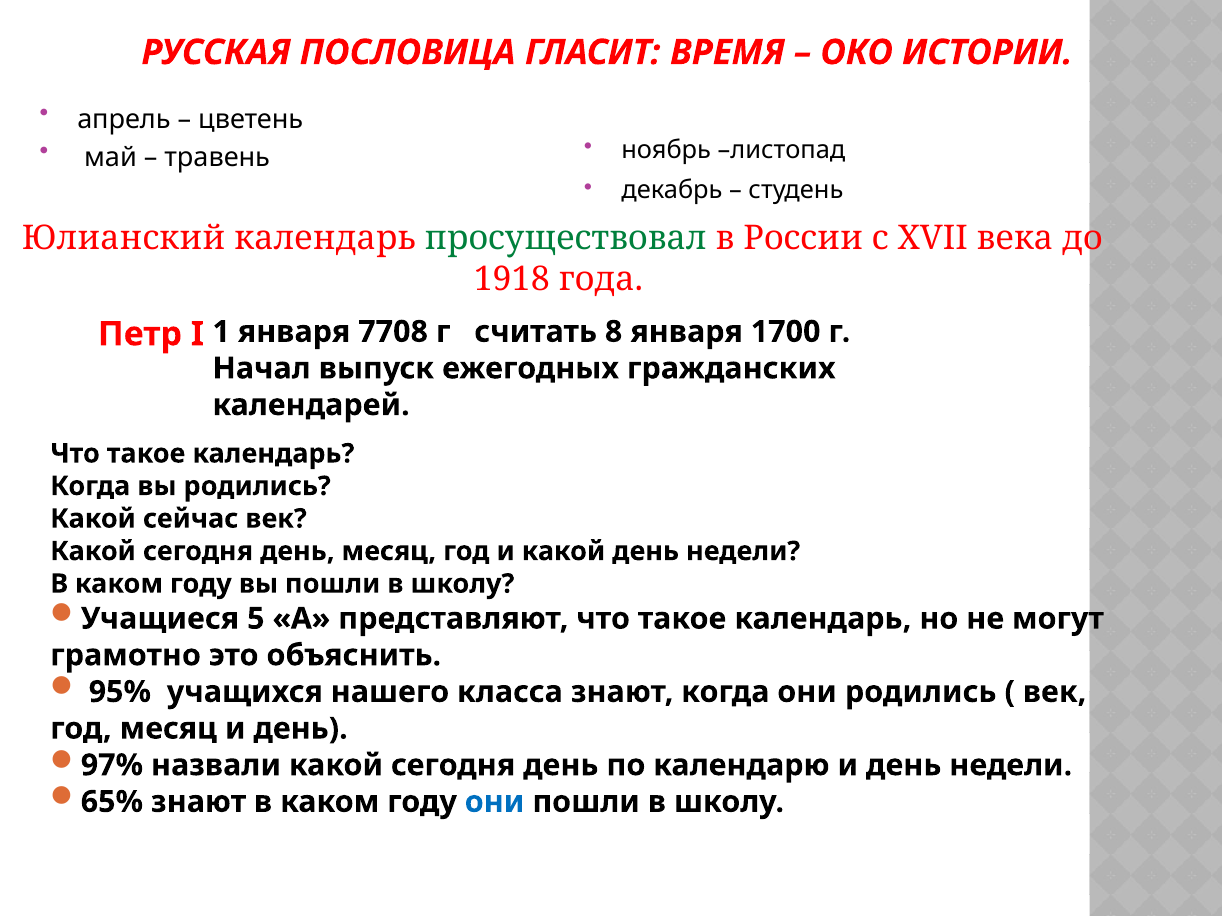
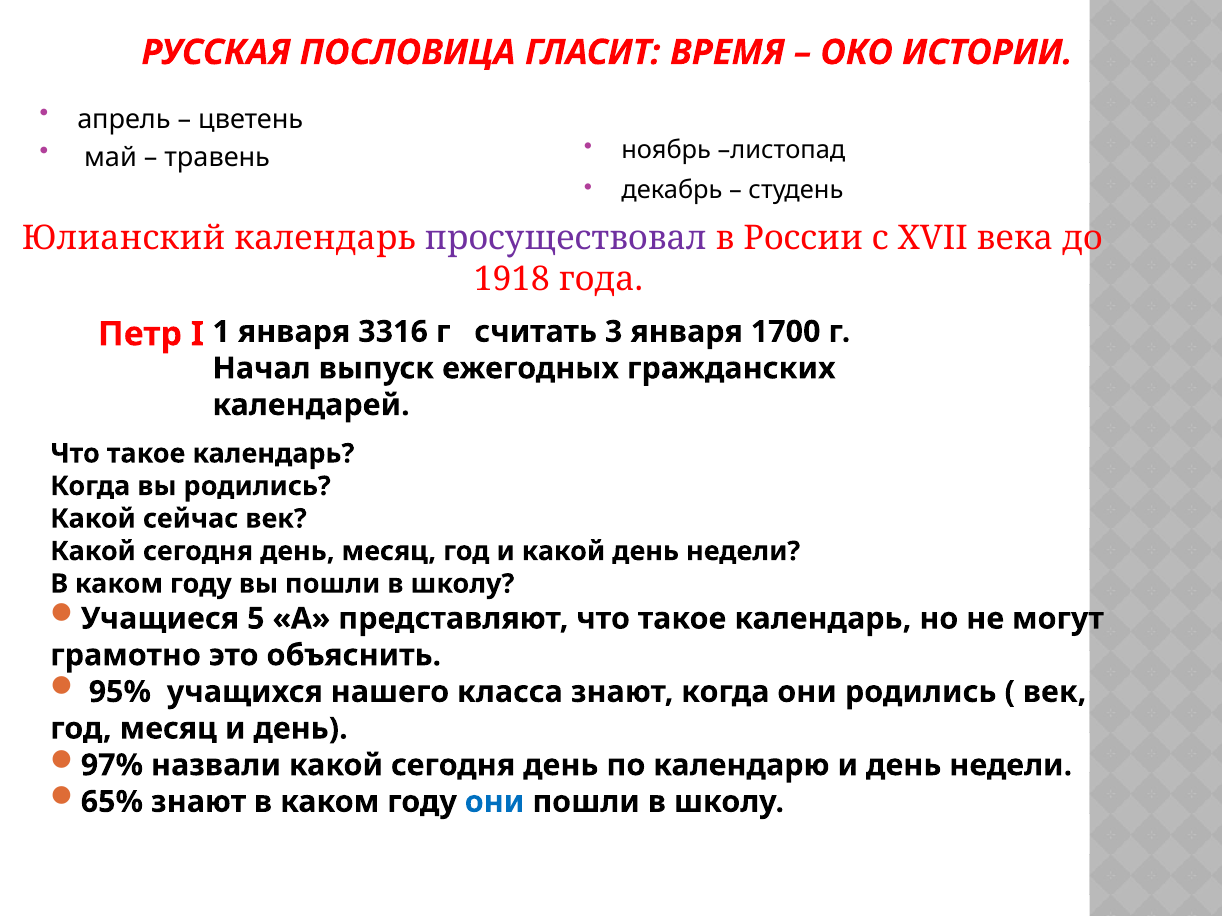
просуществовал colour: green -> purple (566, 239)
7708: 7708 -> 3316 (393, 332)
8: 8 -> 3 (614, 332)
